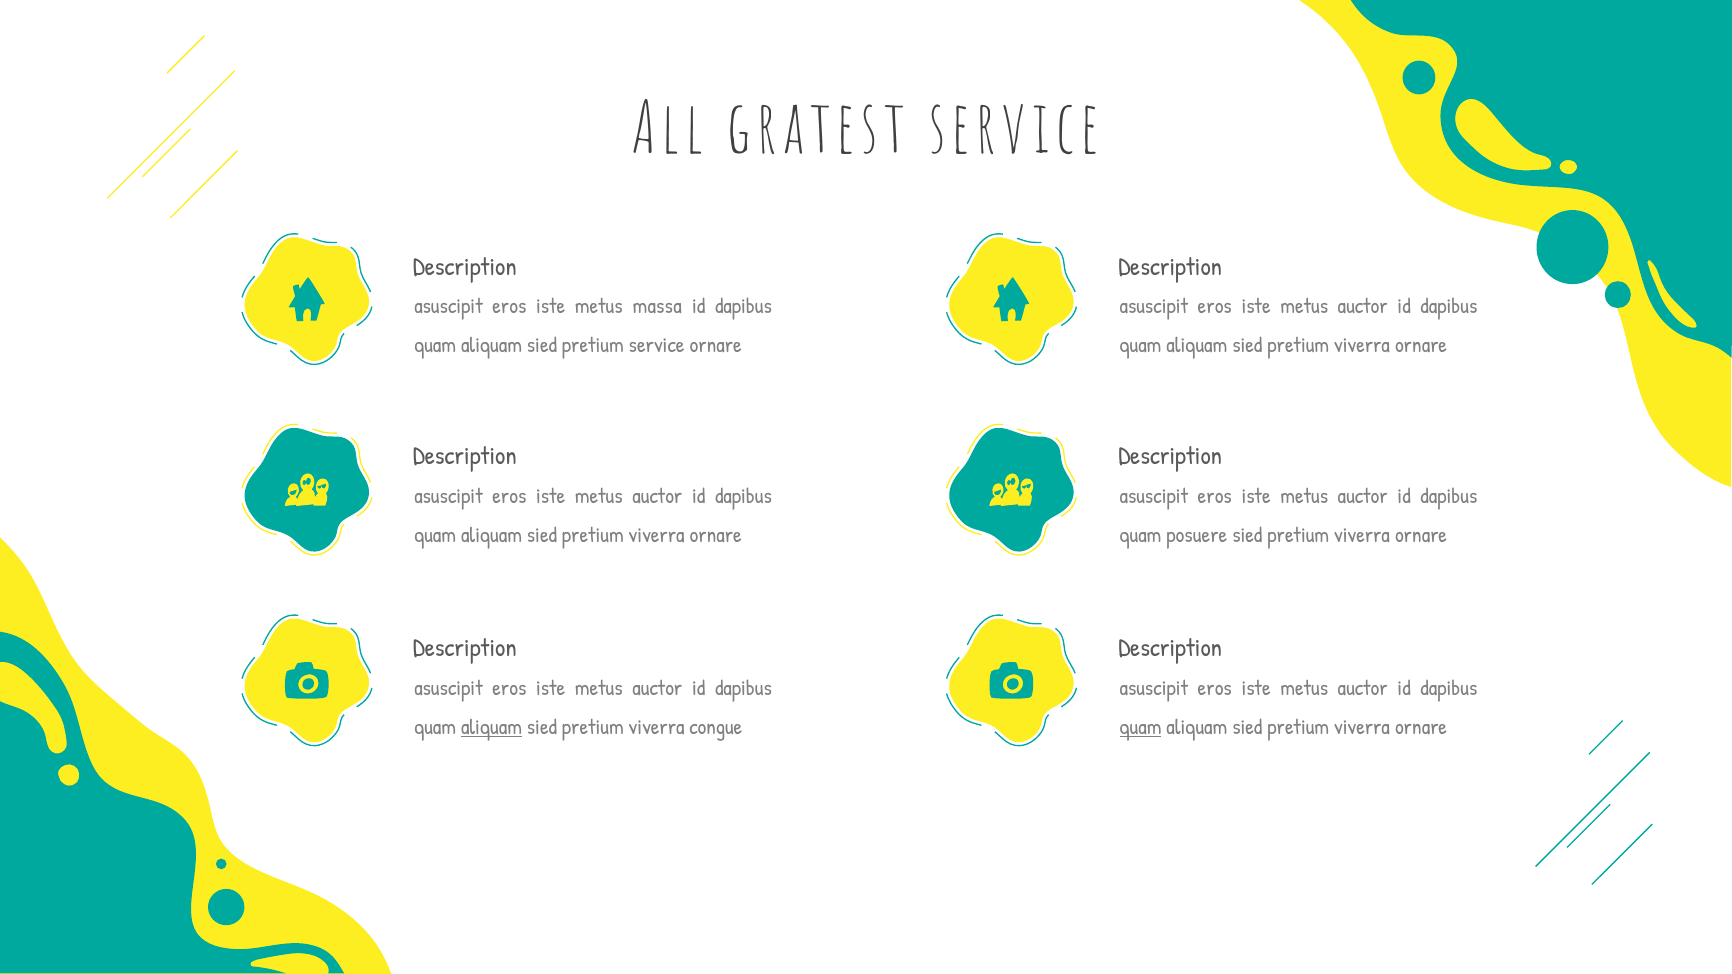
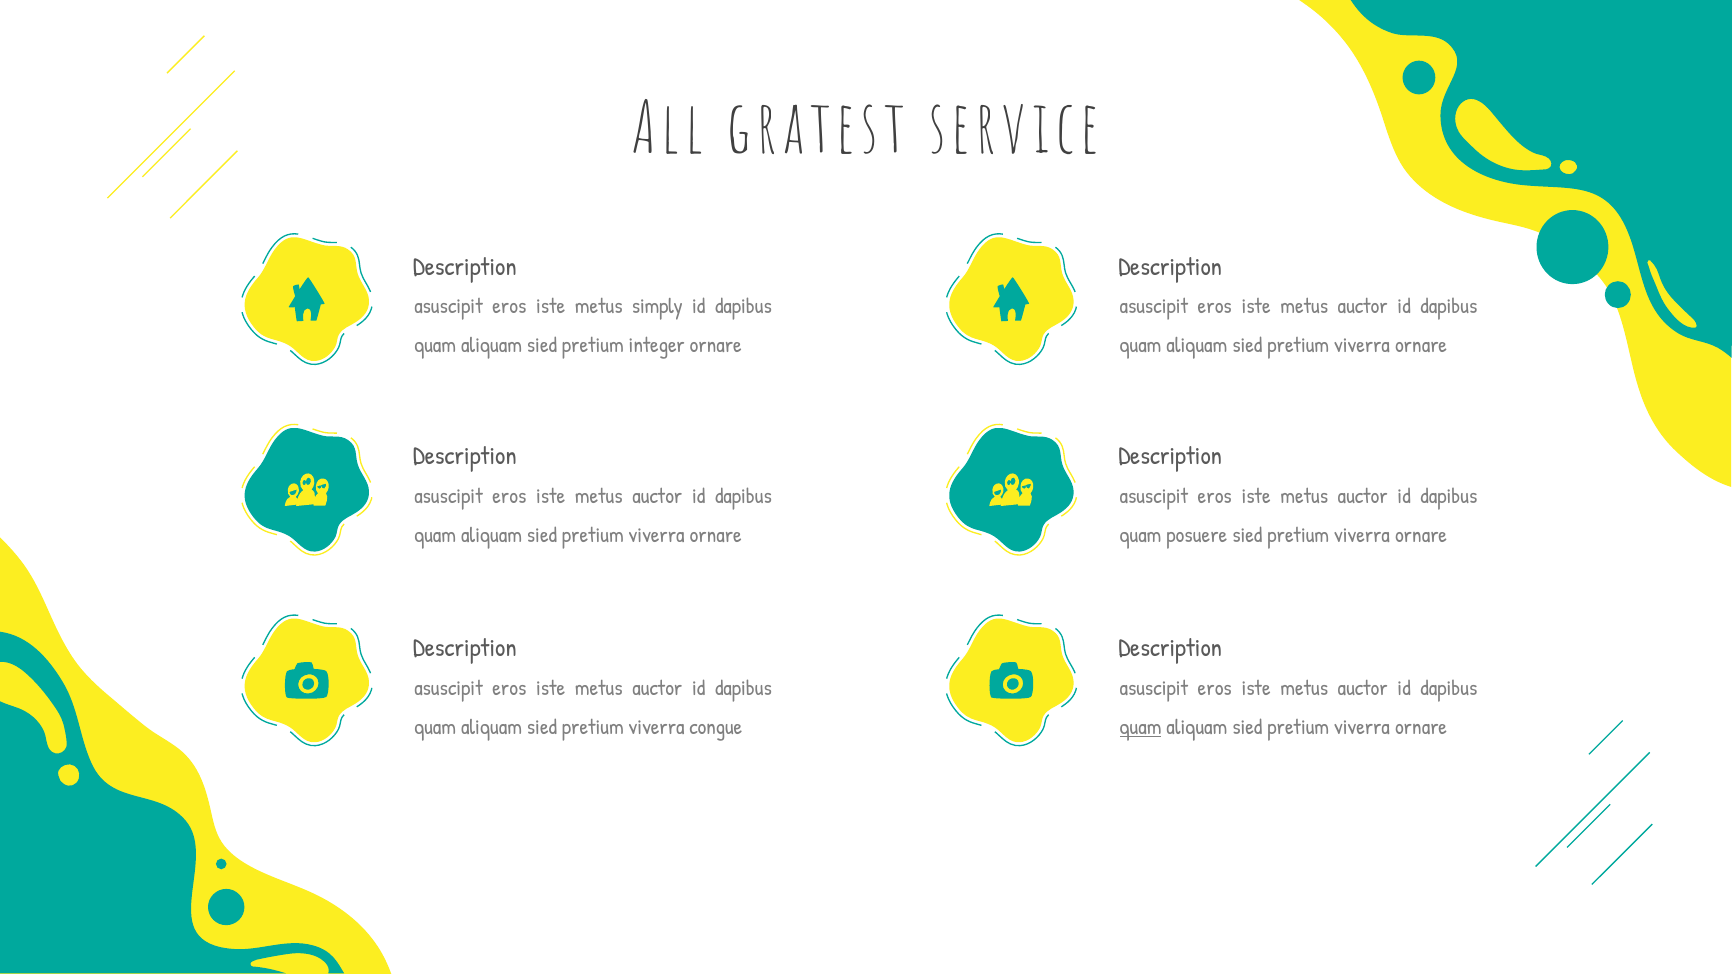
massa: massa -> simply (657, 307)
pretium service: service -> integer (657, 346)
aliquam underline: present -> none (491, 727)
